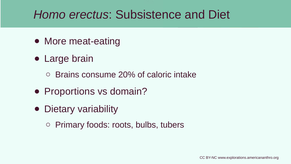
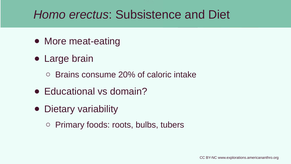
Proportions: Proportions -> Educational (70, 91)
